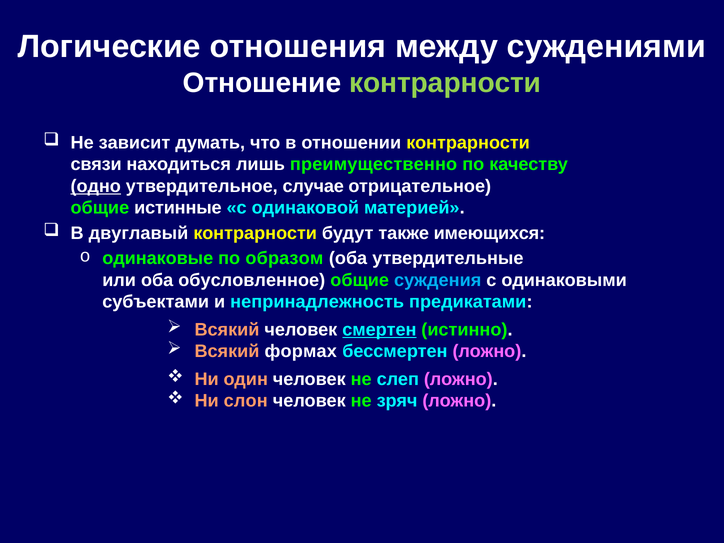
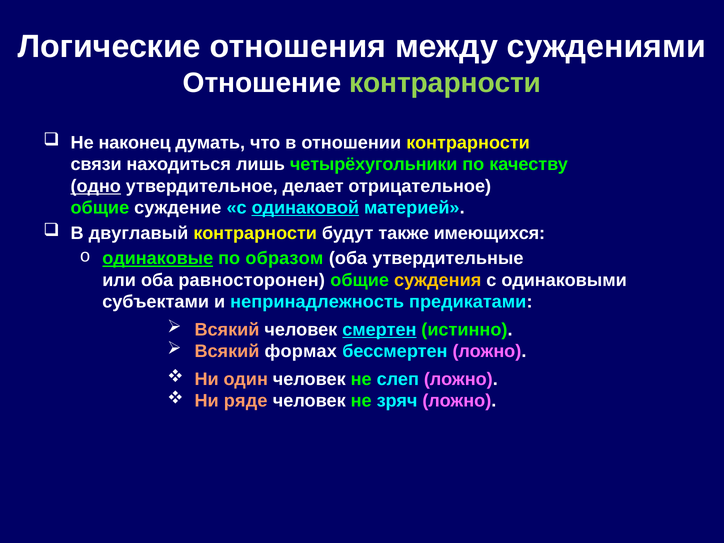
зависит: зависит -> наконец (135, 143)
преимущественно: преимущественно -> четырёхугольники (374, 164)
случае: случае -> делает (313, 186)
истинные: истинные -> суждение (178, 208)
одинаковой underline: none -> present (305, 208)
одинаковые underline: none -> present (158, 258)
обусловленное: обусловленное -> равносторонен (252, 280)
суждения colour: light blue -> yellow (438, 280)
слон: слон -> ряде (246, 401)
